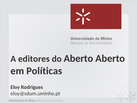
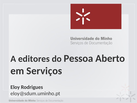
do Aberto: Aberto -> Pessoa (78, 58)
Políticas: Políticas -> Serviços (44, 71)
